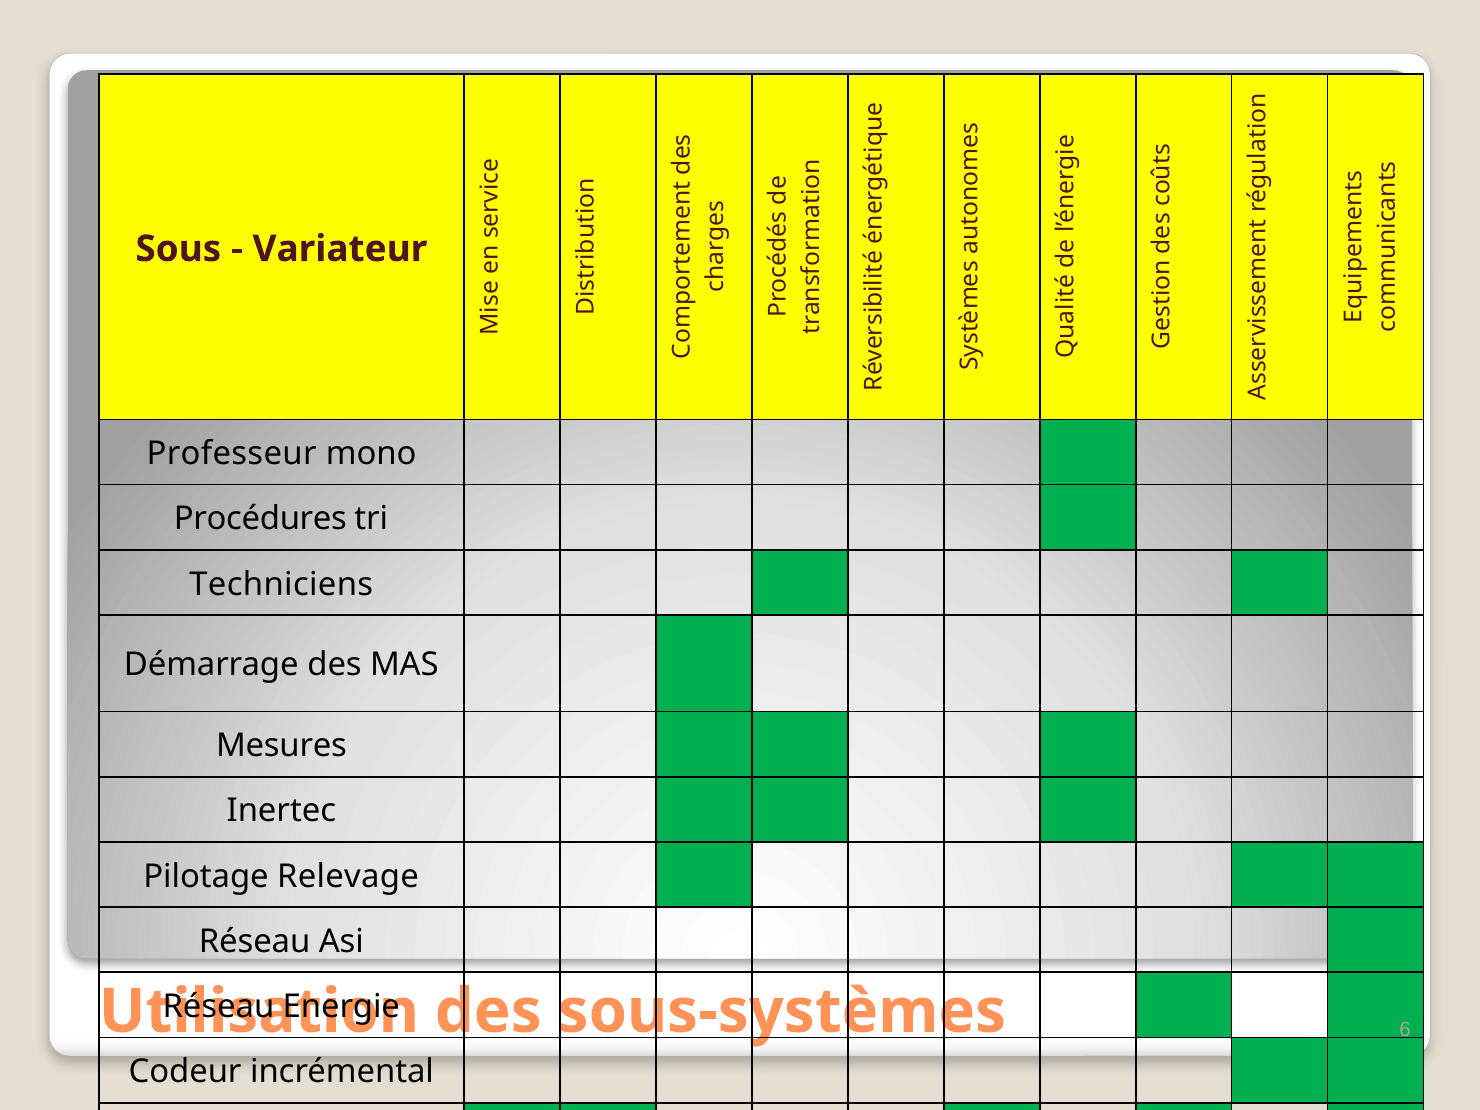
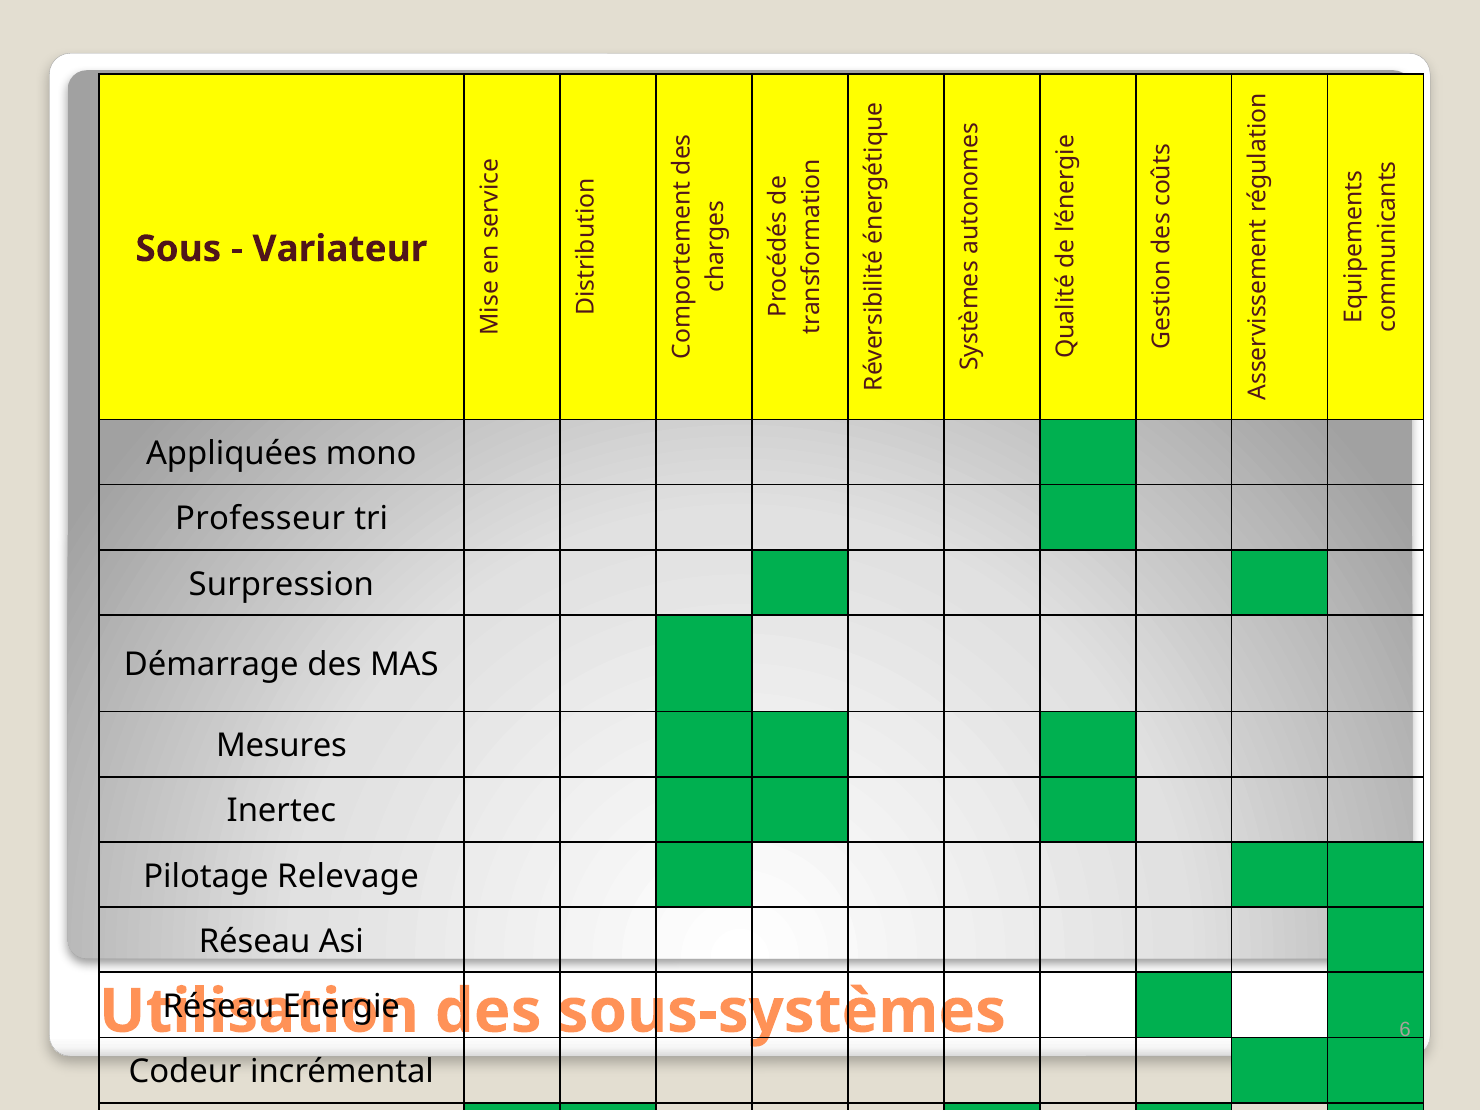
Professeur: Professeur -> Appliquées (232, 454)
Procédures: Procédures -> Professeur (260, 519)
Techniciens: Techniciens -> Surpression (281, 584)
